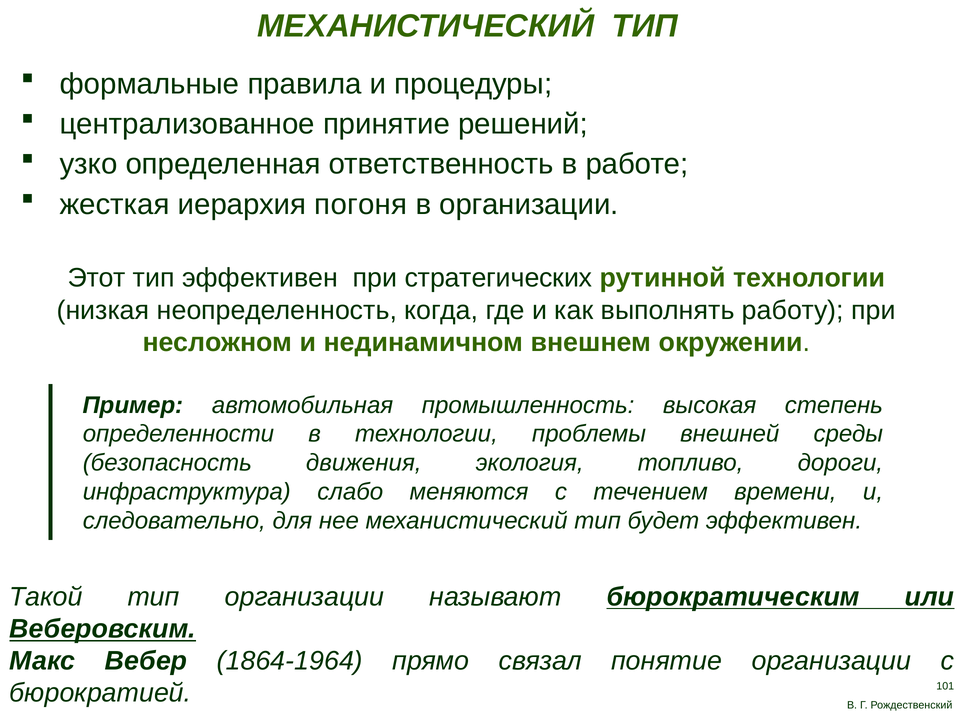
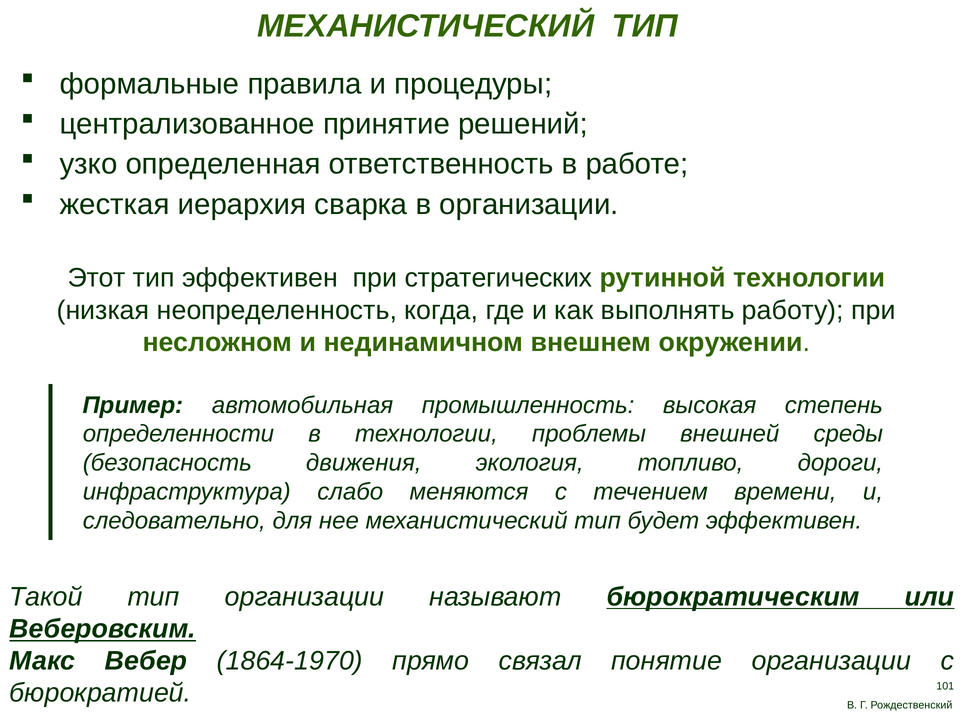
погоня: погоня -> сварка (361, 204)
1864-1964: 1864-1964 -> 1864-1970 (290, 661)
